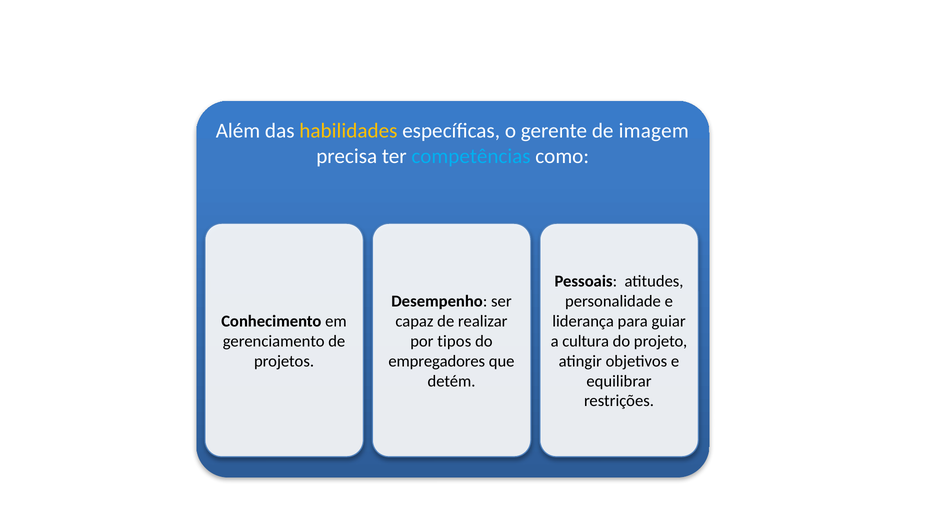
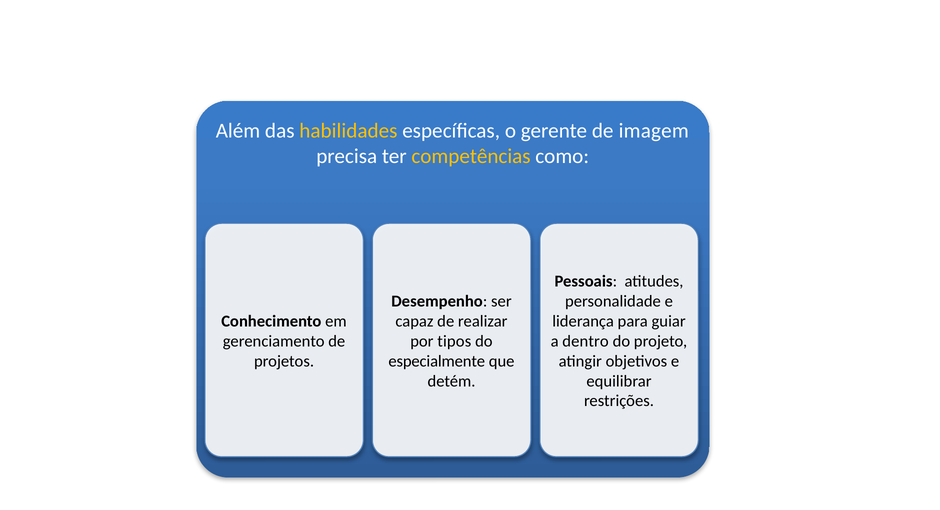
competências colour: light blue -> yellow (471, 156)
cultura: cultura -> dentro (586, 341)
empregadores: empregadores -> especialmente (437, 361)
